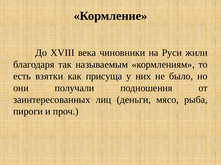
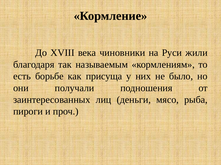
взятки: взятки -> борьбе (49, 77)
